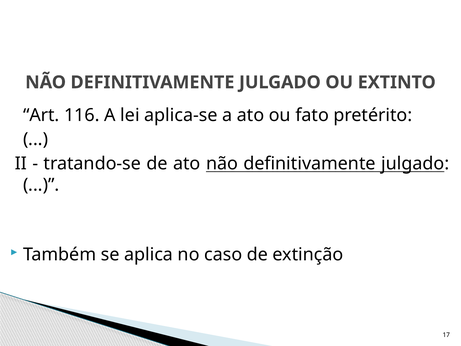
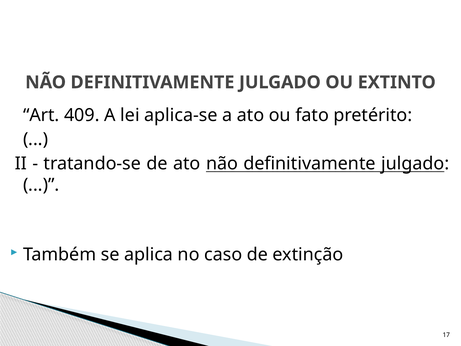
116: 116 -> 409 (82, 115)
